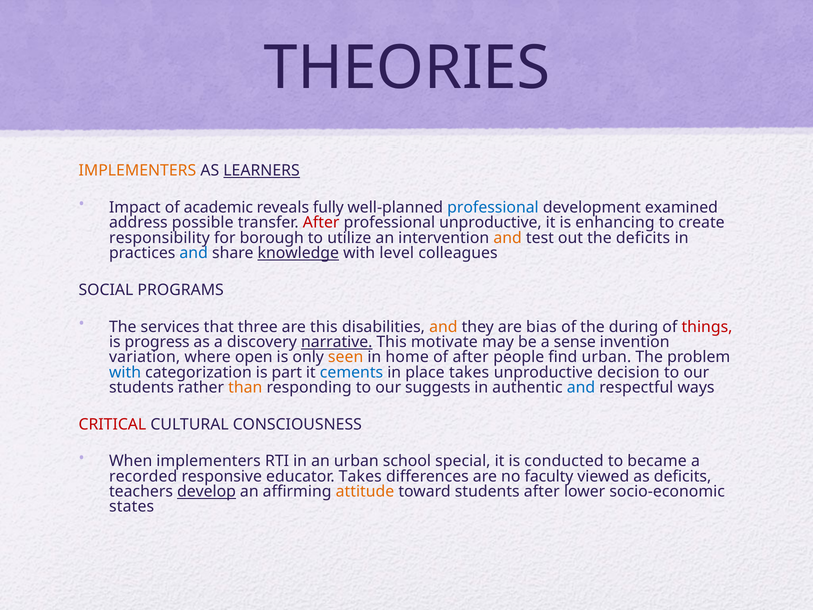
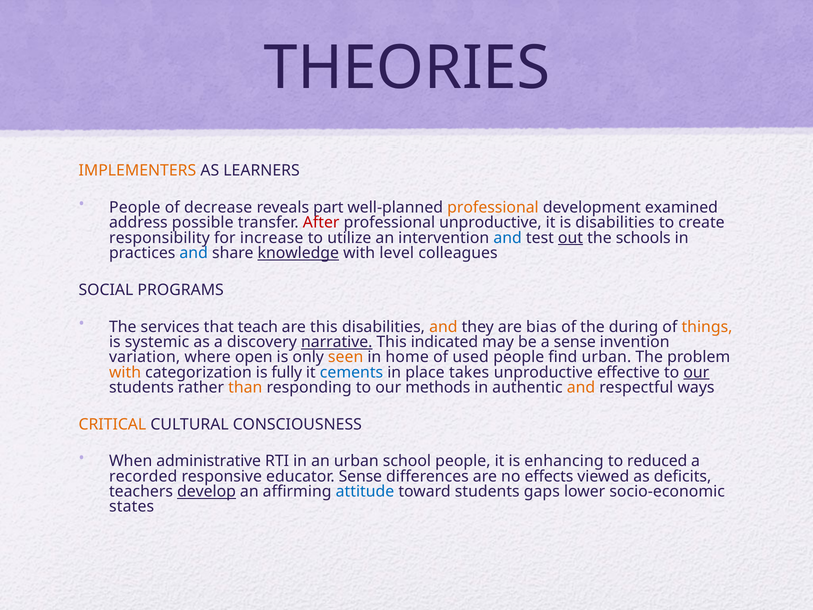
LEARNERS underline: present -> none (262, 171)
Impact: Impact -> People (135, 207)
academic: academic -> decrease (218, 207)
fully: fully -> part (328, 207)
professional colour: blue -> orange (493, 207)
is enhancing: enhancing -> disabilities (615, 223)
borough: borough -> increase (272, 238)
and colour: orange -> blue (508, 238)
out underline: none -> present (571, 238)
the deficits: deficits -> schools (643, 238)
three: three -> teach (258, 327)
things colour: red -> orange (707, 327)
progress: progress -> systemic (157, 342)
motivate: motivate -> indicated (444, 342)
of after: after -> used (471, 357)
with colour: blue -> orange (125, 372)
part: part -> fully (287, 372)
decision: decision -> effective (628, 372)
our underline: none -> present (696, 372)
suggests: suggests -> methods (438, 387)
and colour: blue -> orange (581, 387)
CRITICAL colour: red -> orange (112, 424)
When implementers: implementers -> administrative (209, 461)
school special: special -> people (463, 461)
conducted: conducted -> enhancing (564, 461)
became: became -> reduced (657, 461)
educator Takes: Takes -> Sense (360, 476)
faculty: faculty -> effects (549, 476)
attitude colour: orange -> blue (365, 491)
students after: after -> gaps (542, 491)
